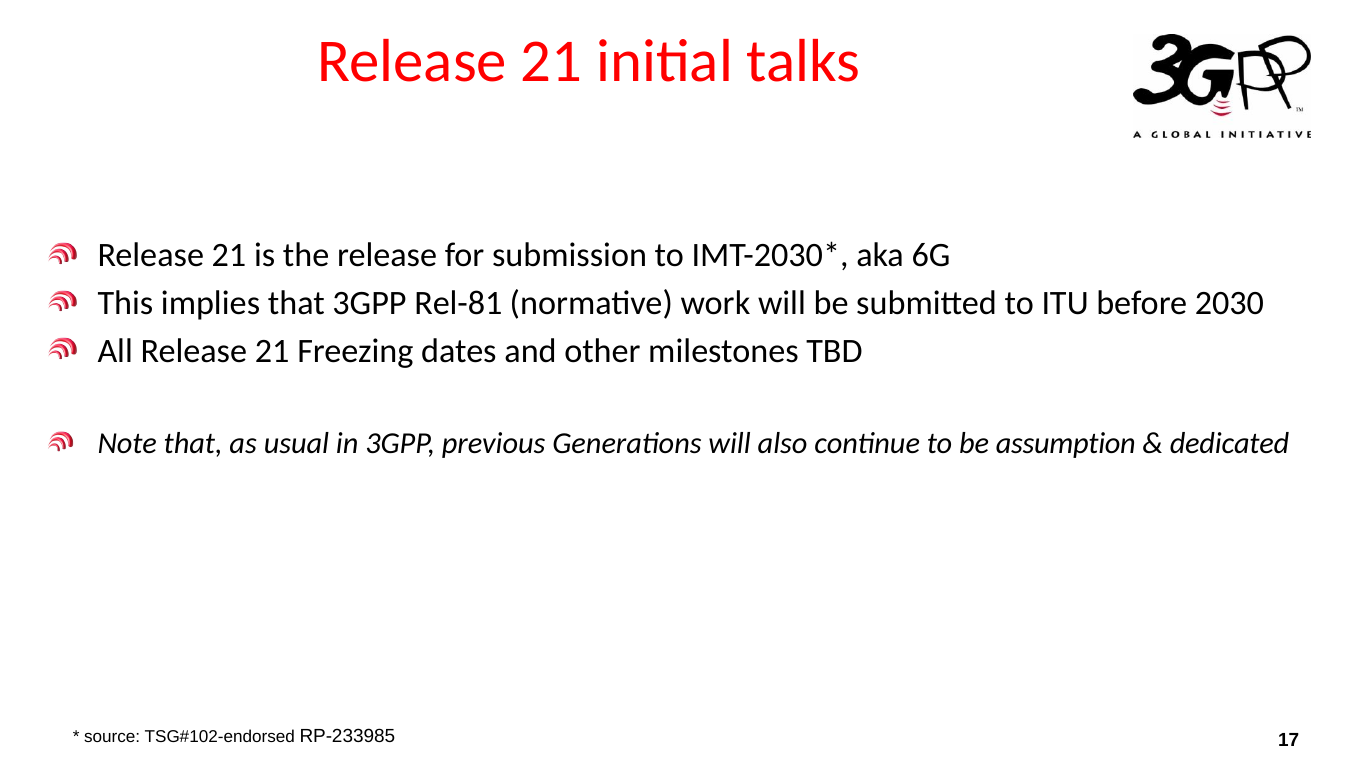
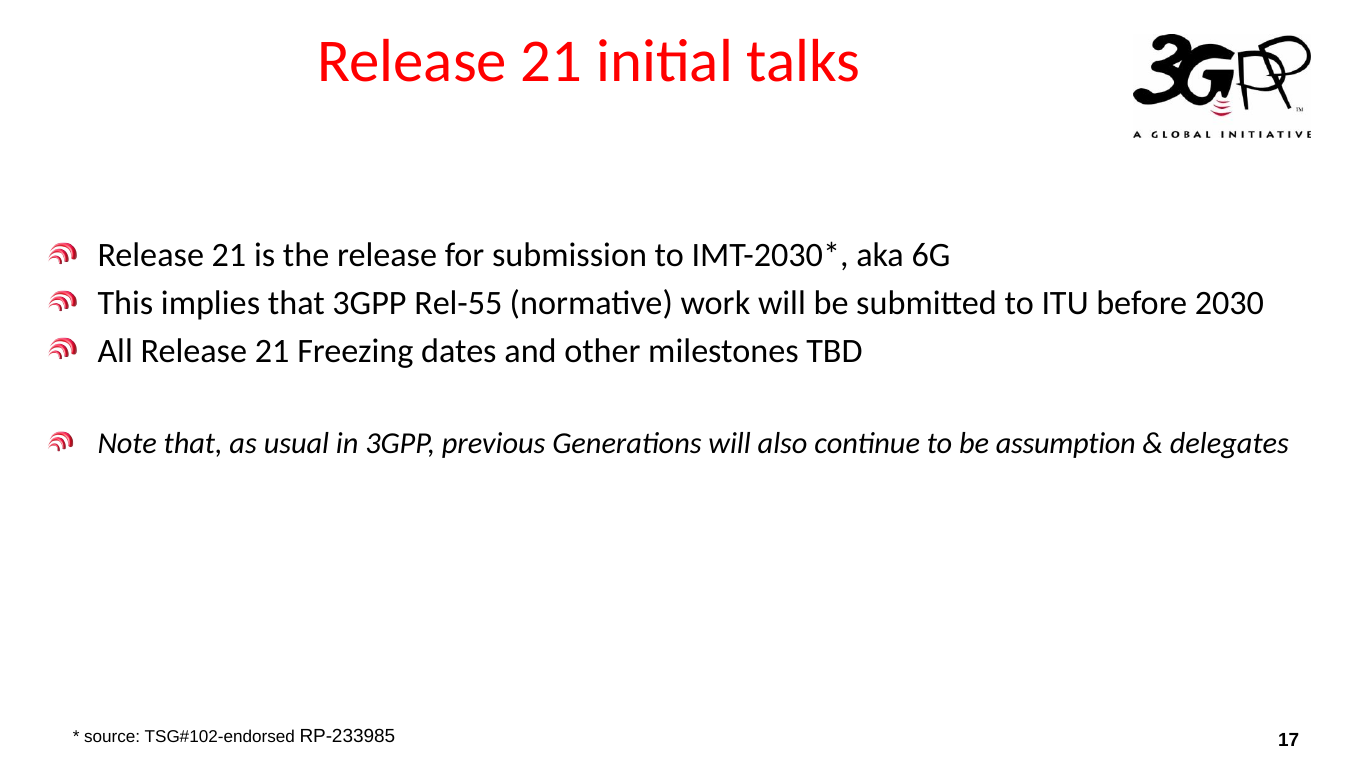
Rel-81: Rel-81 -> Rel-55 (458, 304)
dedicated: dedicated -> delegates (1229, 444)
